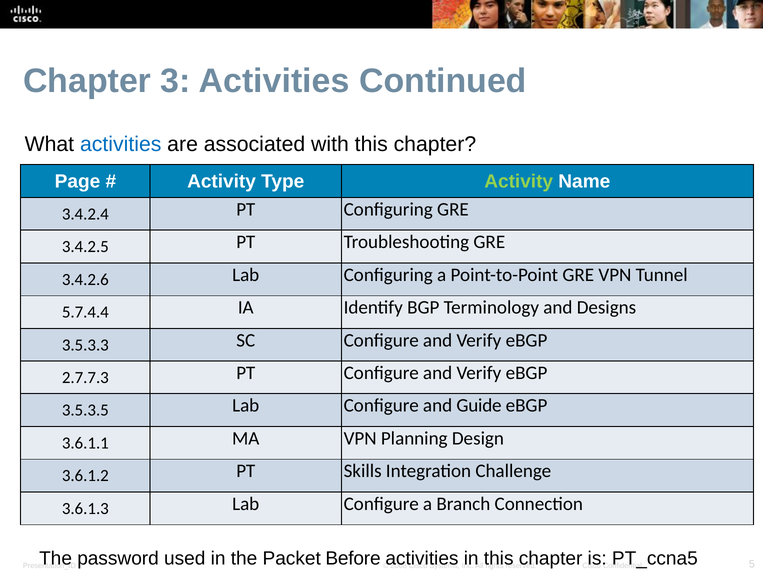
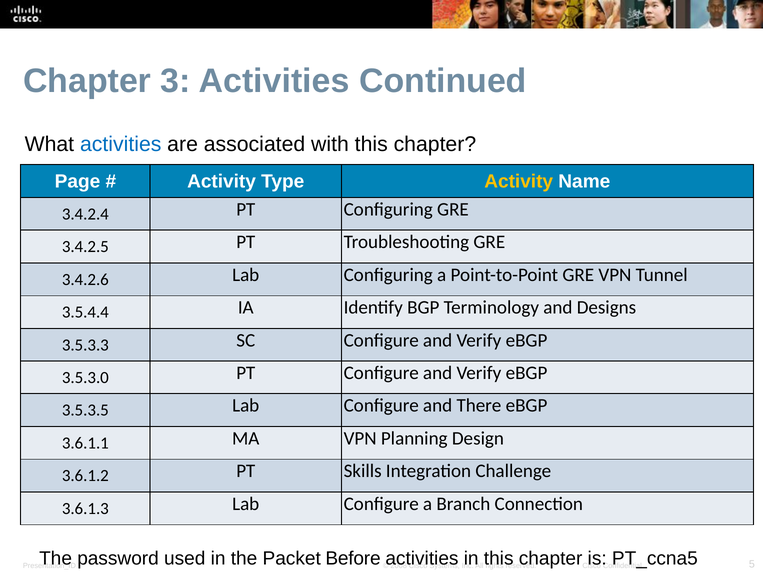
Activity colour: light green -> yellow (519, 181)
5.7.4.4: 5.7.4.4 -> 3.5.4.4 (85, 312)
2.7.7.3: 2.7.7.3 -> 3.5.3.0 (85, 377)
Guide: Guide -> There (479, 405)
